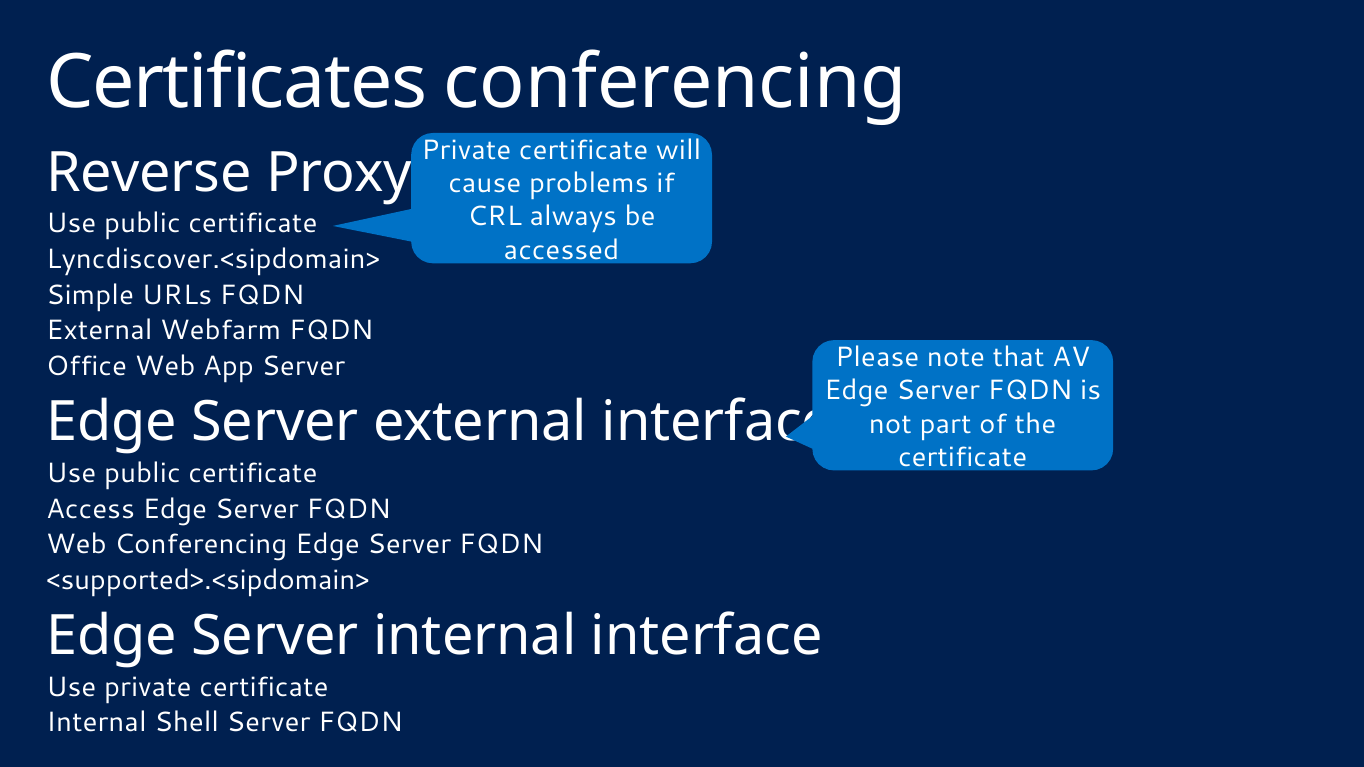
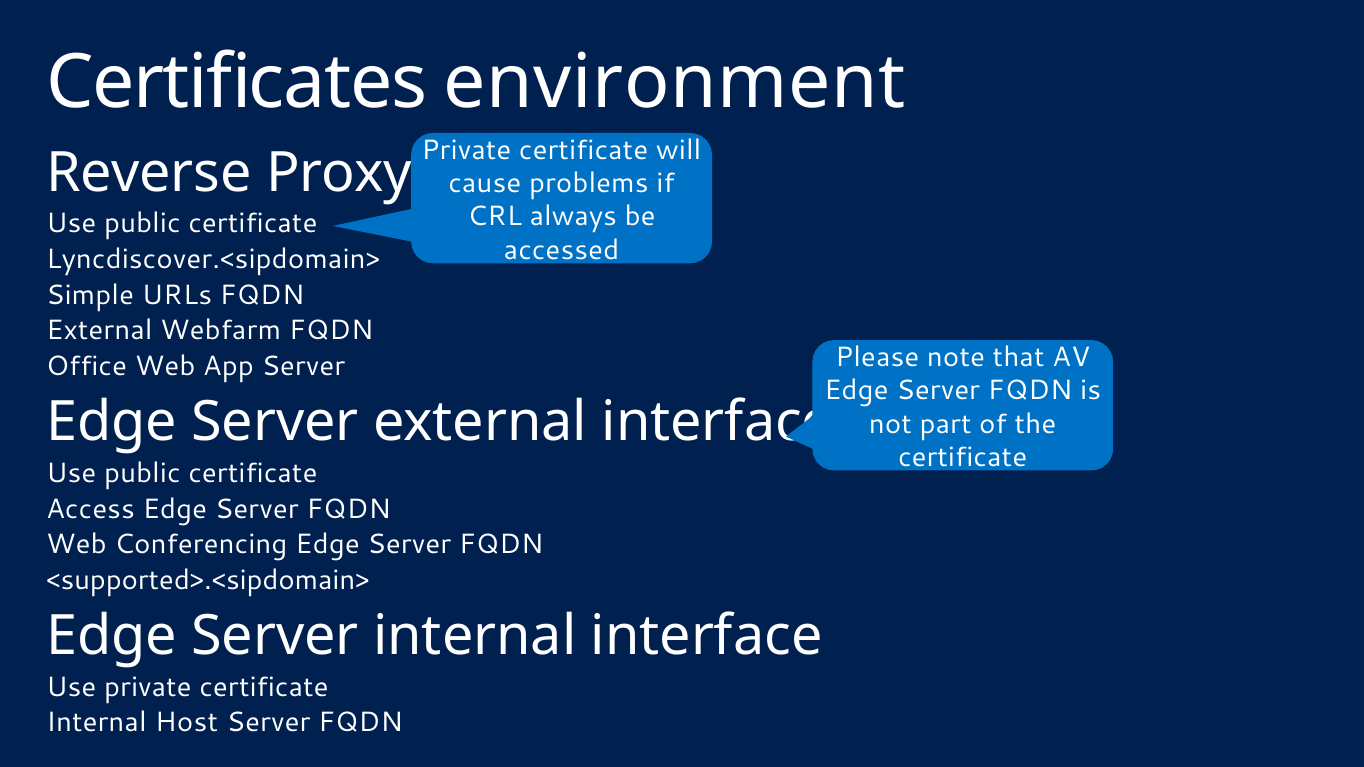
Certificates conferencing: conferencing -> environment (675, 83)
Shell: Shell -> Host (187, 723)
